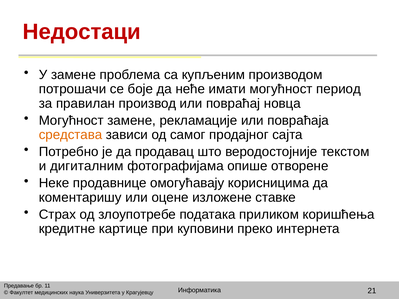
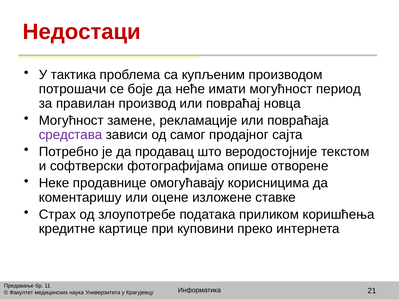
У замене: замене -> тактика (74, 75)
средстава colour: orange -> purple (71, 135)
дигиталним: дигиталним -> софтверски (87, 166)
